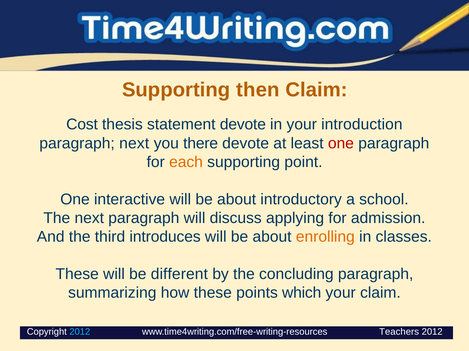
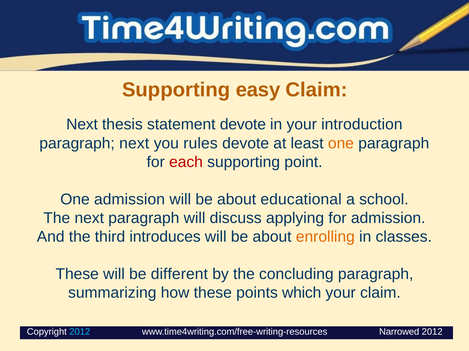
then: then -> easy (258, 90)
Cost: Cost -> Next (82, 125)
there: there -> rules (200, 144)
one colour: red -> orange (341, 144)
each colour: orange -> red (186, 162)
One interactive: interactive -> admission (130, 200)
introductory: introductory -> educational (301, 200)
Teachers: Teachers -> Narrowed (399, 333)
